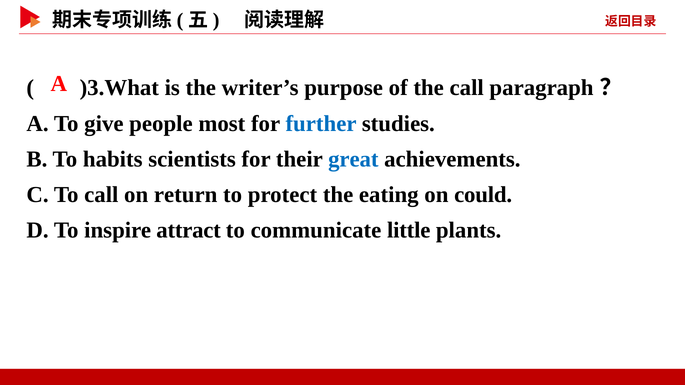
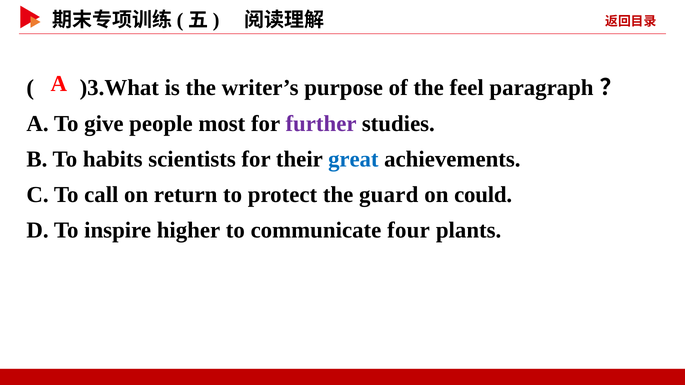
the call: call -> feel (467, 88)
further colour: blue -> purple (321, 124)
eating: eating -> guard (389, 195)
attract: attract -> higher (188, 231)
little: little -> four (409, 231)
